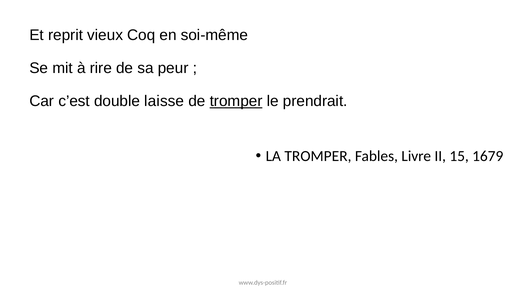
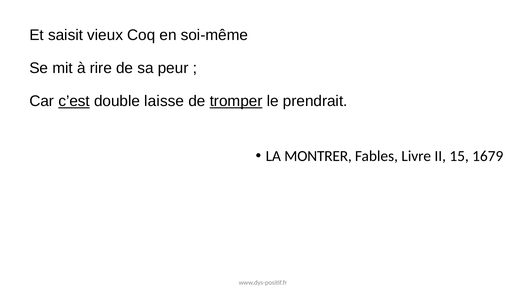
reprit: reprit -> saisit (66, 35)
c’est underline: none -> present (74, 101)
LA TROMPER: TROMPER -> MONTRER (318, 156)
